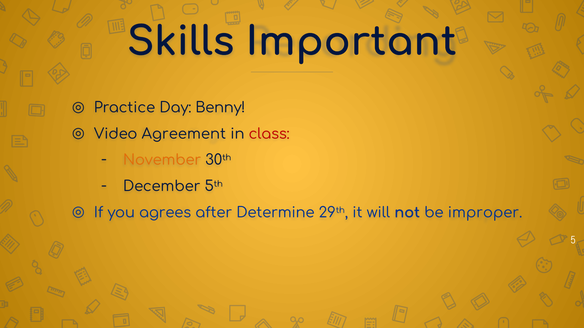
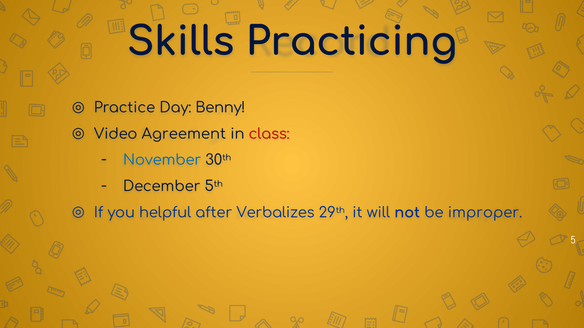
Important: Important -> Practicing (351, 42)
November colour: orange -> blue (162, 160)
agrees: agrees -> helpful (165, 213)
Determine: Determine -> Verbalizes (275, 213)
